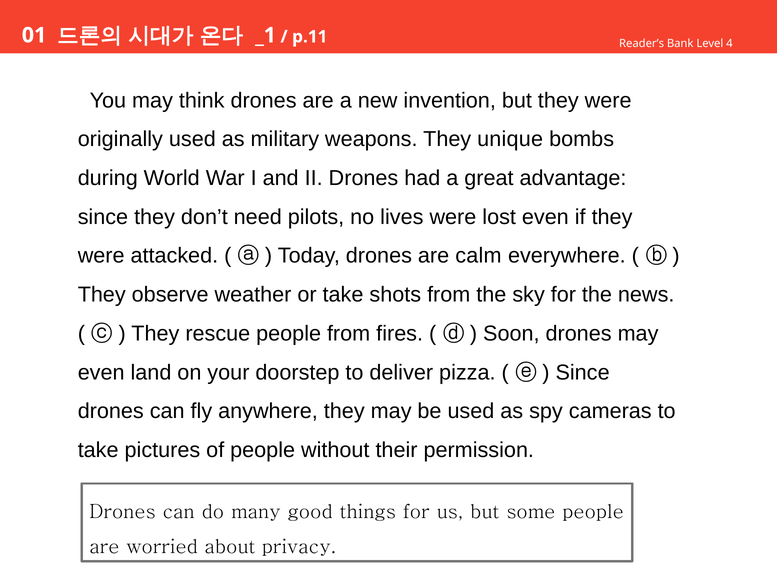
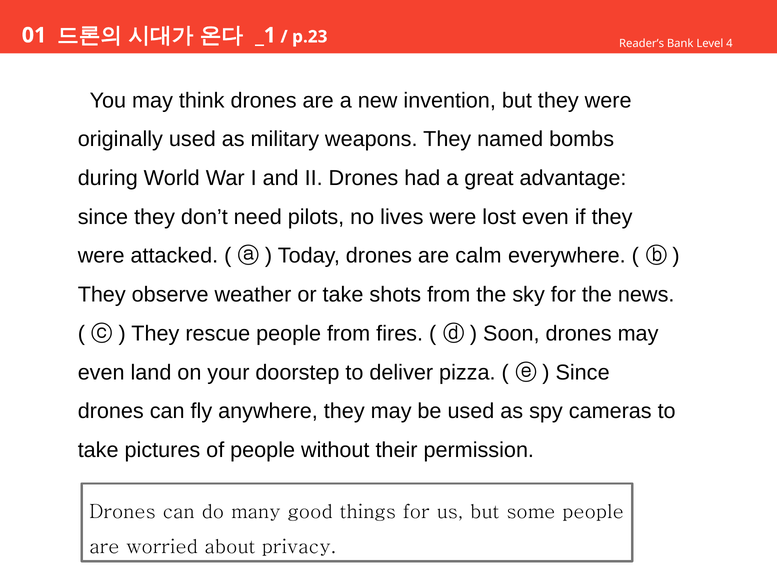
p.11: p.11 -> p.23 (310, 37)
unique: unique -> named (510, 139)
